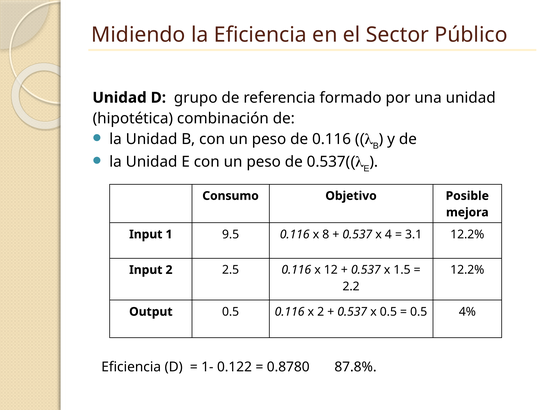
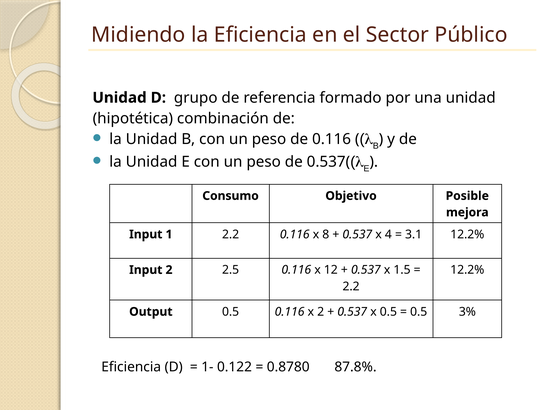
1 9.5: 9.5 -> 2.2 (231, 234)
4%: 4% -> 3% (467, 312)
